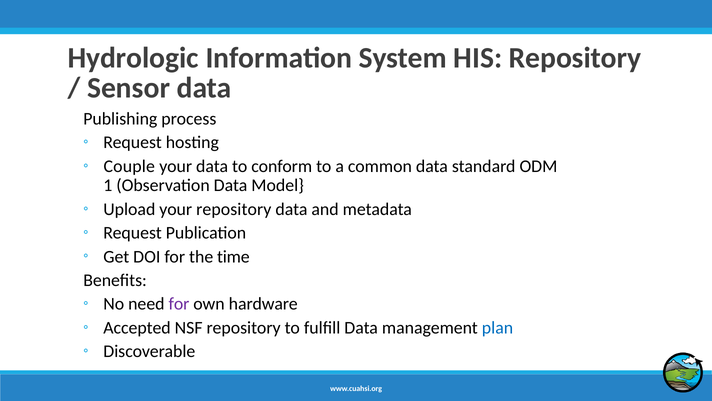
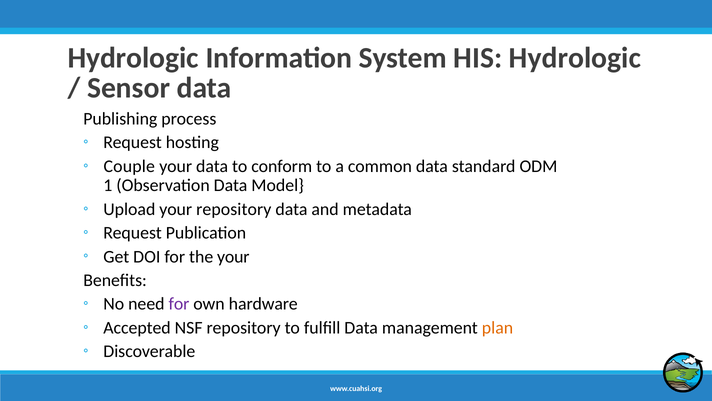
HIS Repository: Repository -> Hydrologic (575, 58)
the time: time -> your (233, 256)
plan colour: blue -> orange (497, 327)
